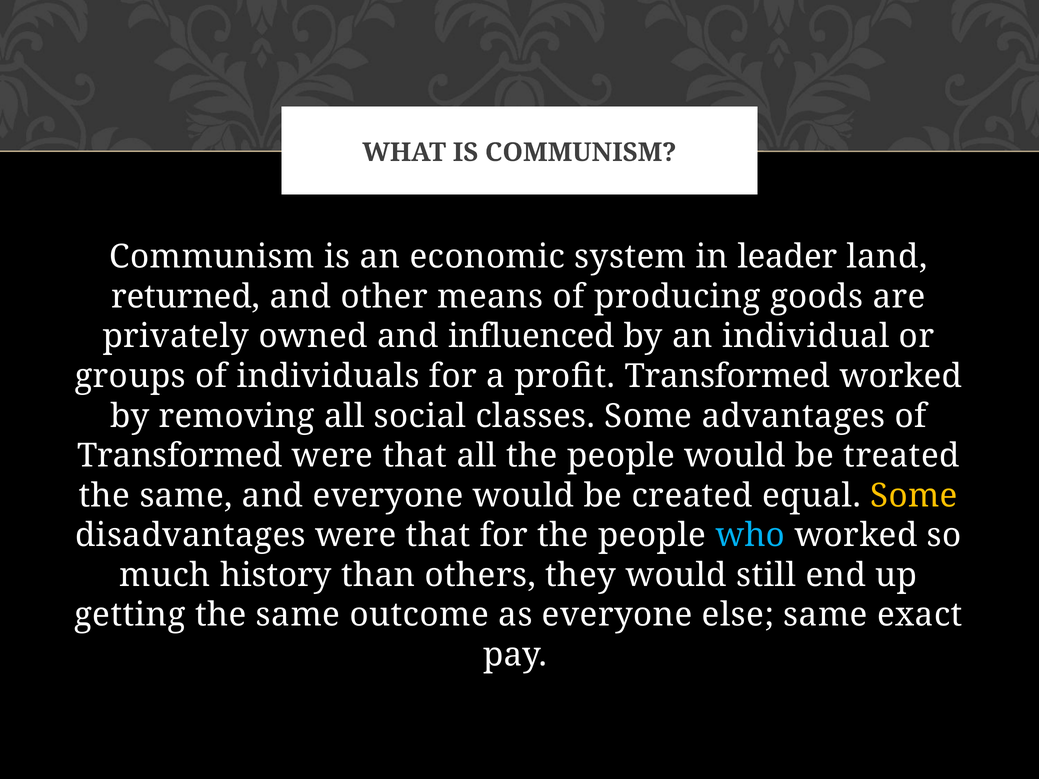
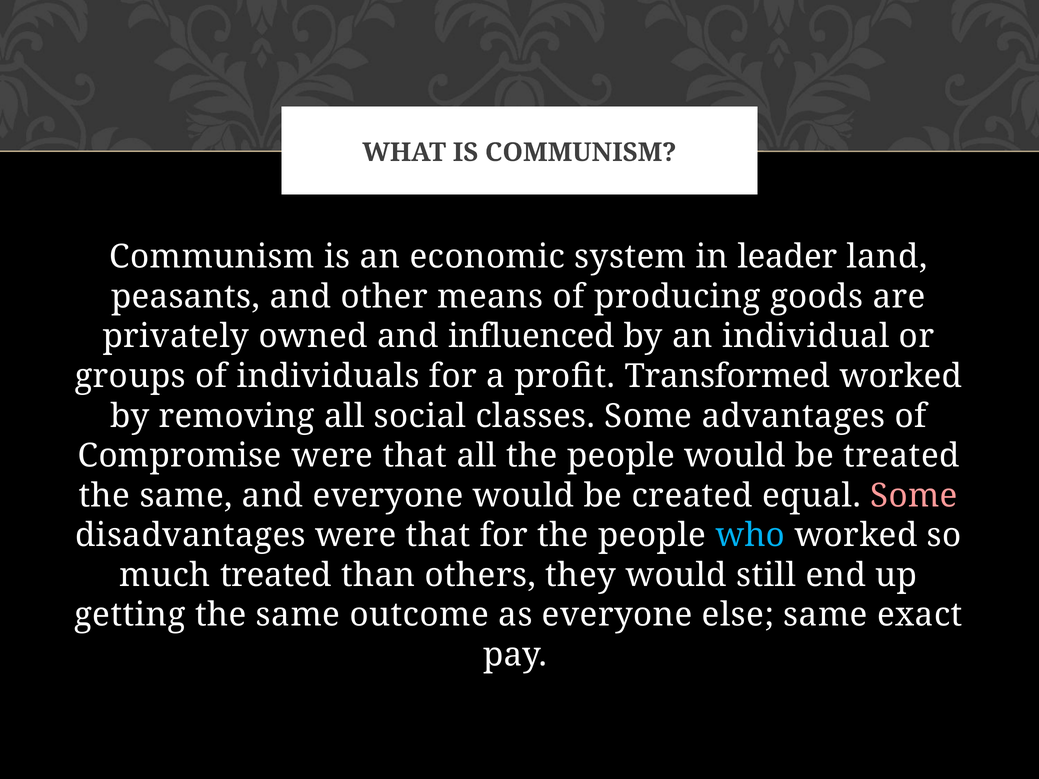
returned: returned -> peasants (185, 297)
Transformed: Transformed -> Compromise (180, 456)
Some colour: yellow -> pink (914, 496)
much history: history -> treated (276, 575)
